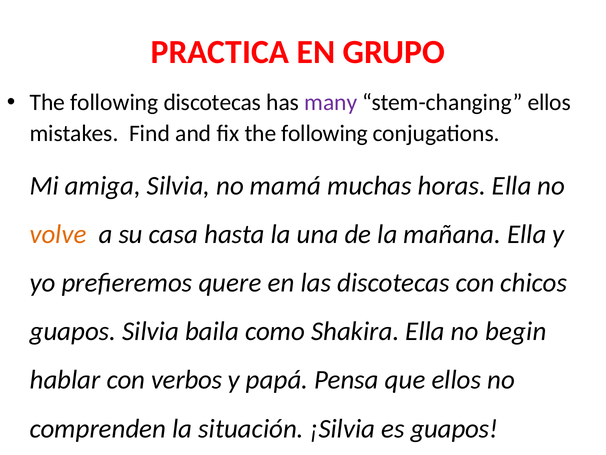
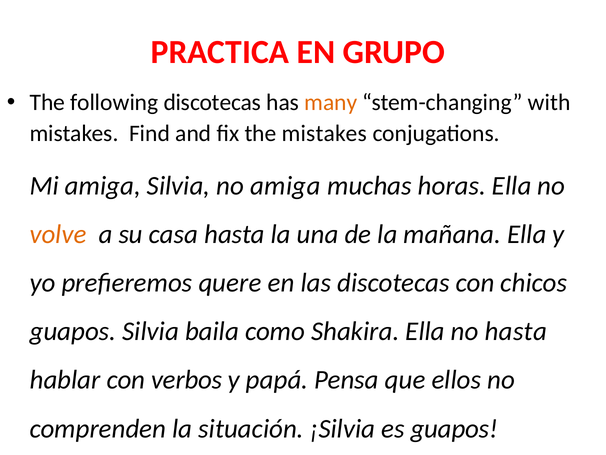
many colour: purple -> orange (331, 102)
stem-changing ellos: ellos -> with (549, 102)
fix the following: following -> mistakes (324, 133)
no mamá: mamá -> amiga (285, 186)
no begin: begin -> hasta (516, 331)
